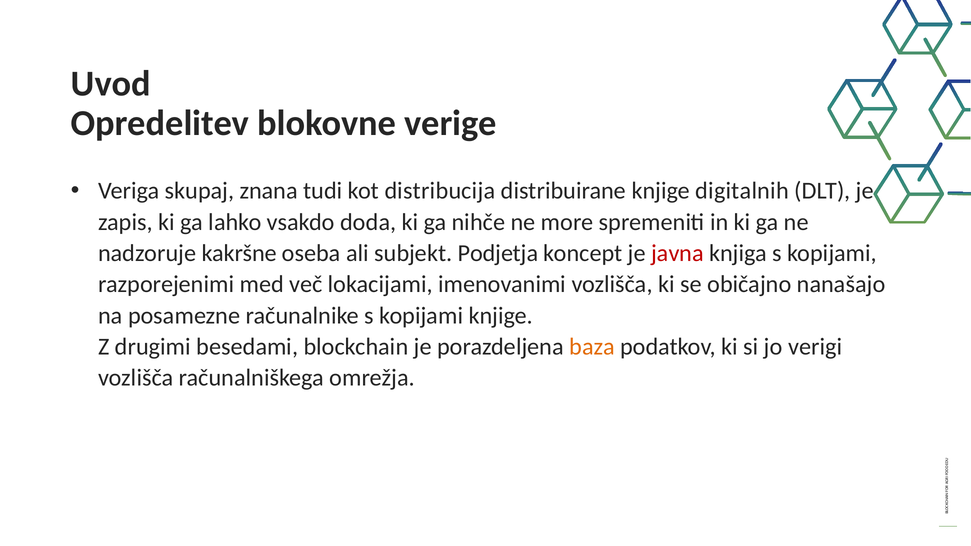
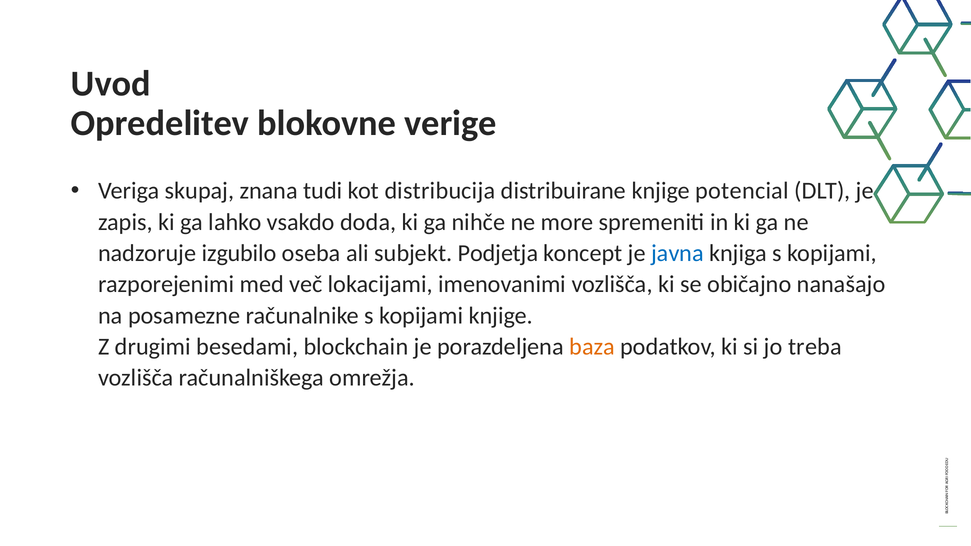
digitalnih: digitalnih -> potencial (742, 191)
kakršne: kakršne -> izgubilo (239, 253)
javna colour: red -> blue (677, 253)
verigi: verigi -> treba (815, 347)
